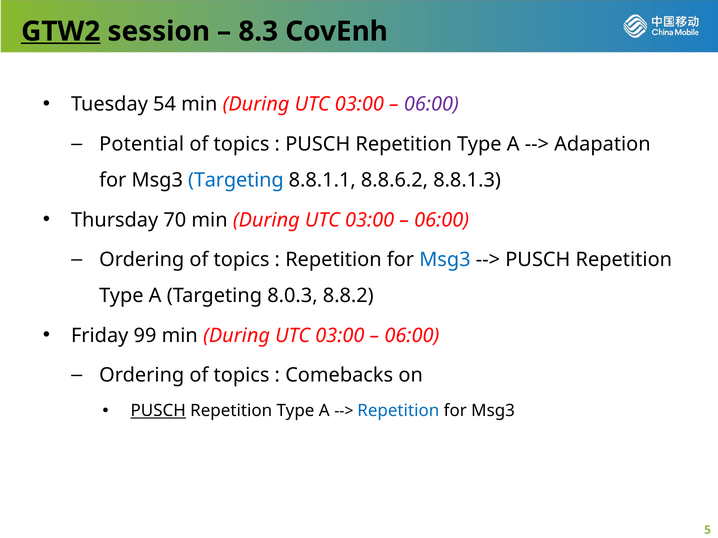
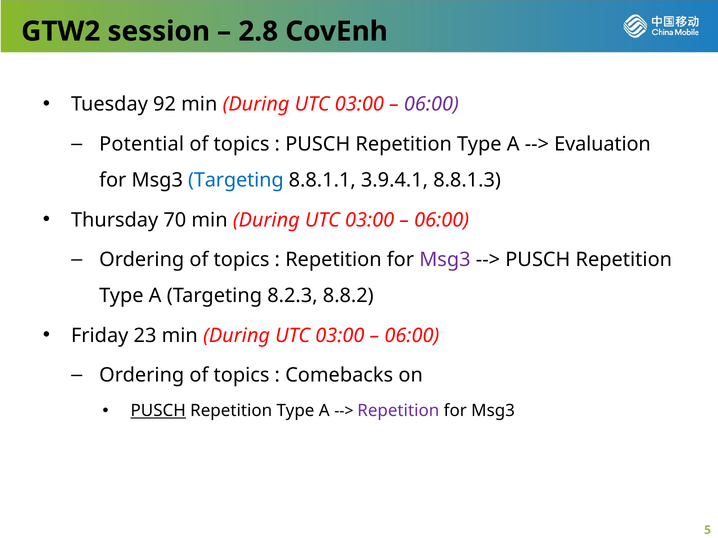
GTW2 underline: present -> none (61, 31)
8.3: 8.3 -> 2.8 (258, 31)
54: 54 -> 92 (165, 104)
Adapation: Adapation -> Evaluation (602, 144)
8.8.6.2: 8.8.6.2 -> 3.9.4.1 (394, 180)
Msg3 colour: blue -> purple (445, 260)
8.0.3: 8.0.3 -> 8.2.3 (292, 296)
99: 99 -> 23 (145, 336)
Repetition colour: blue -> purple (398, 411)
